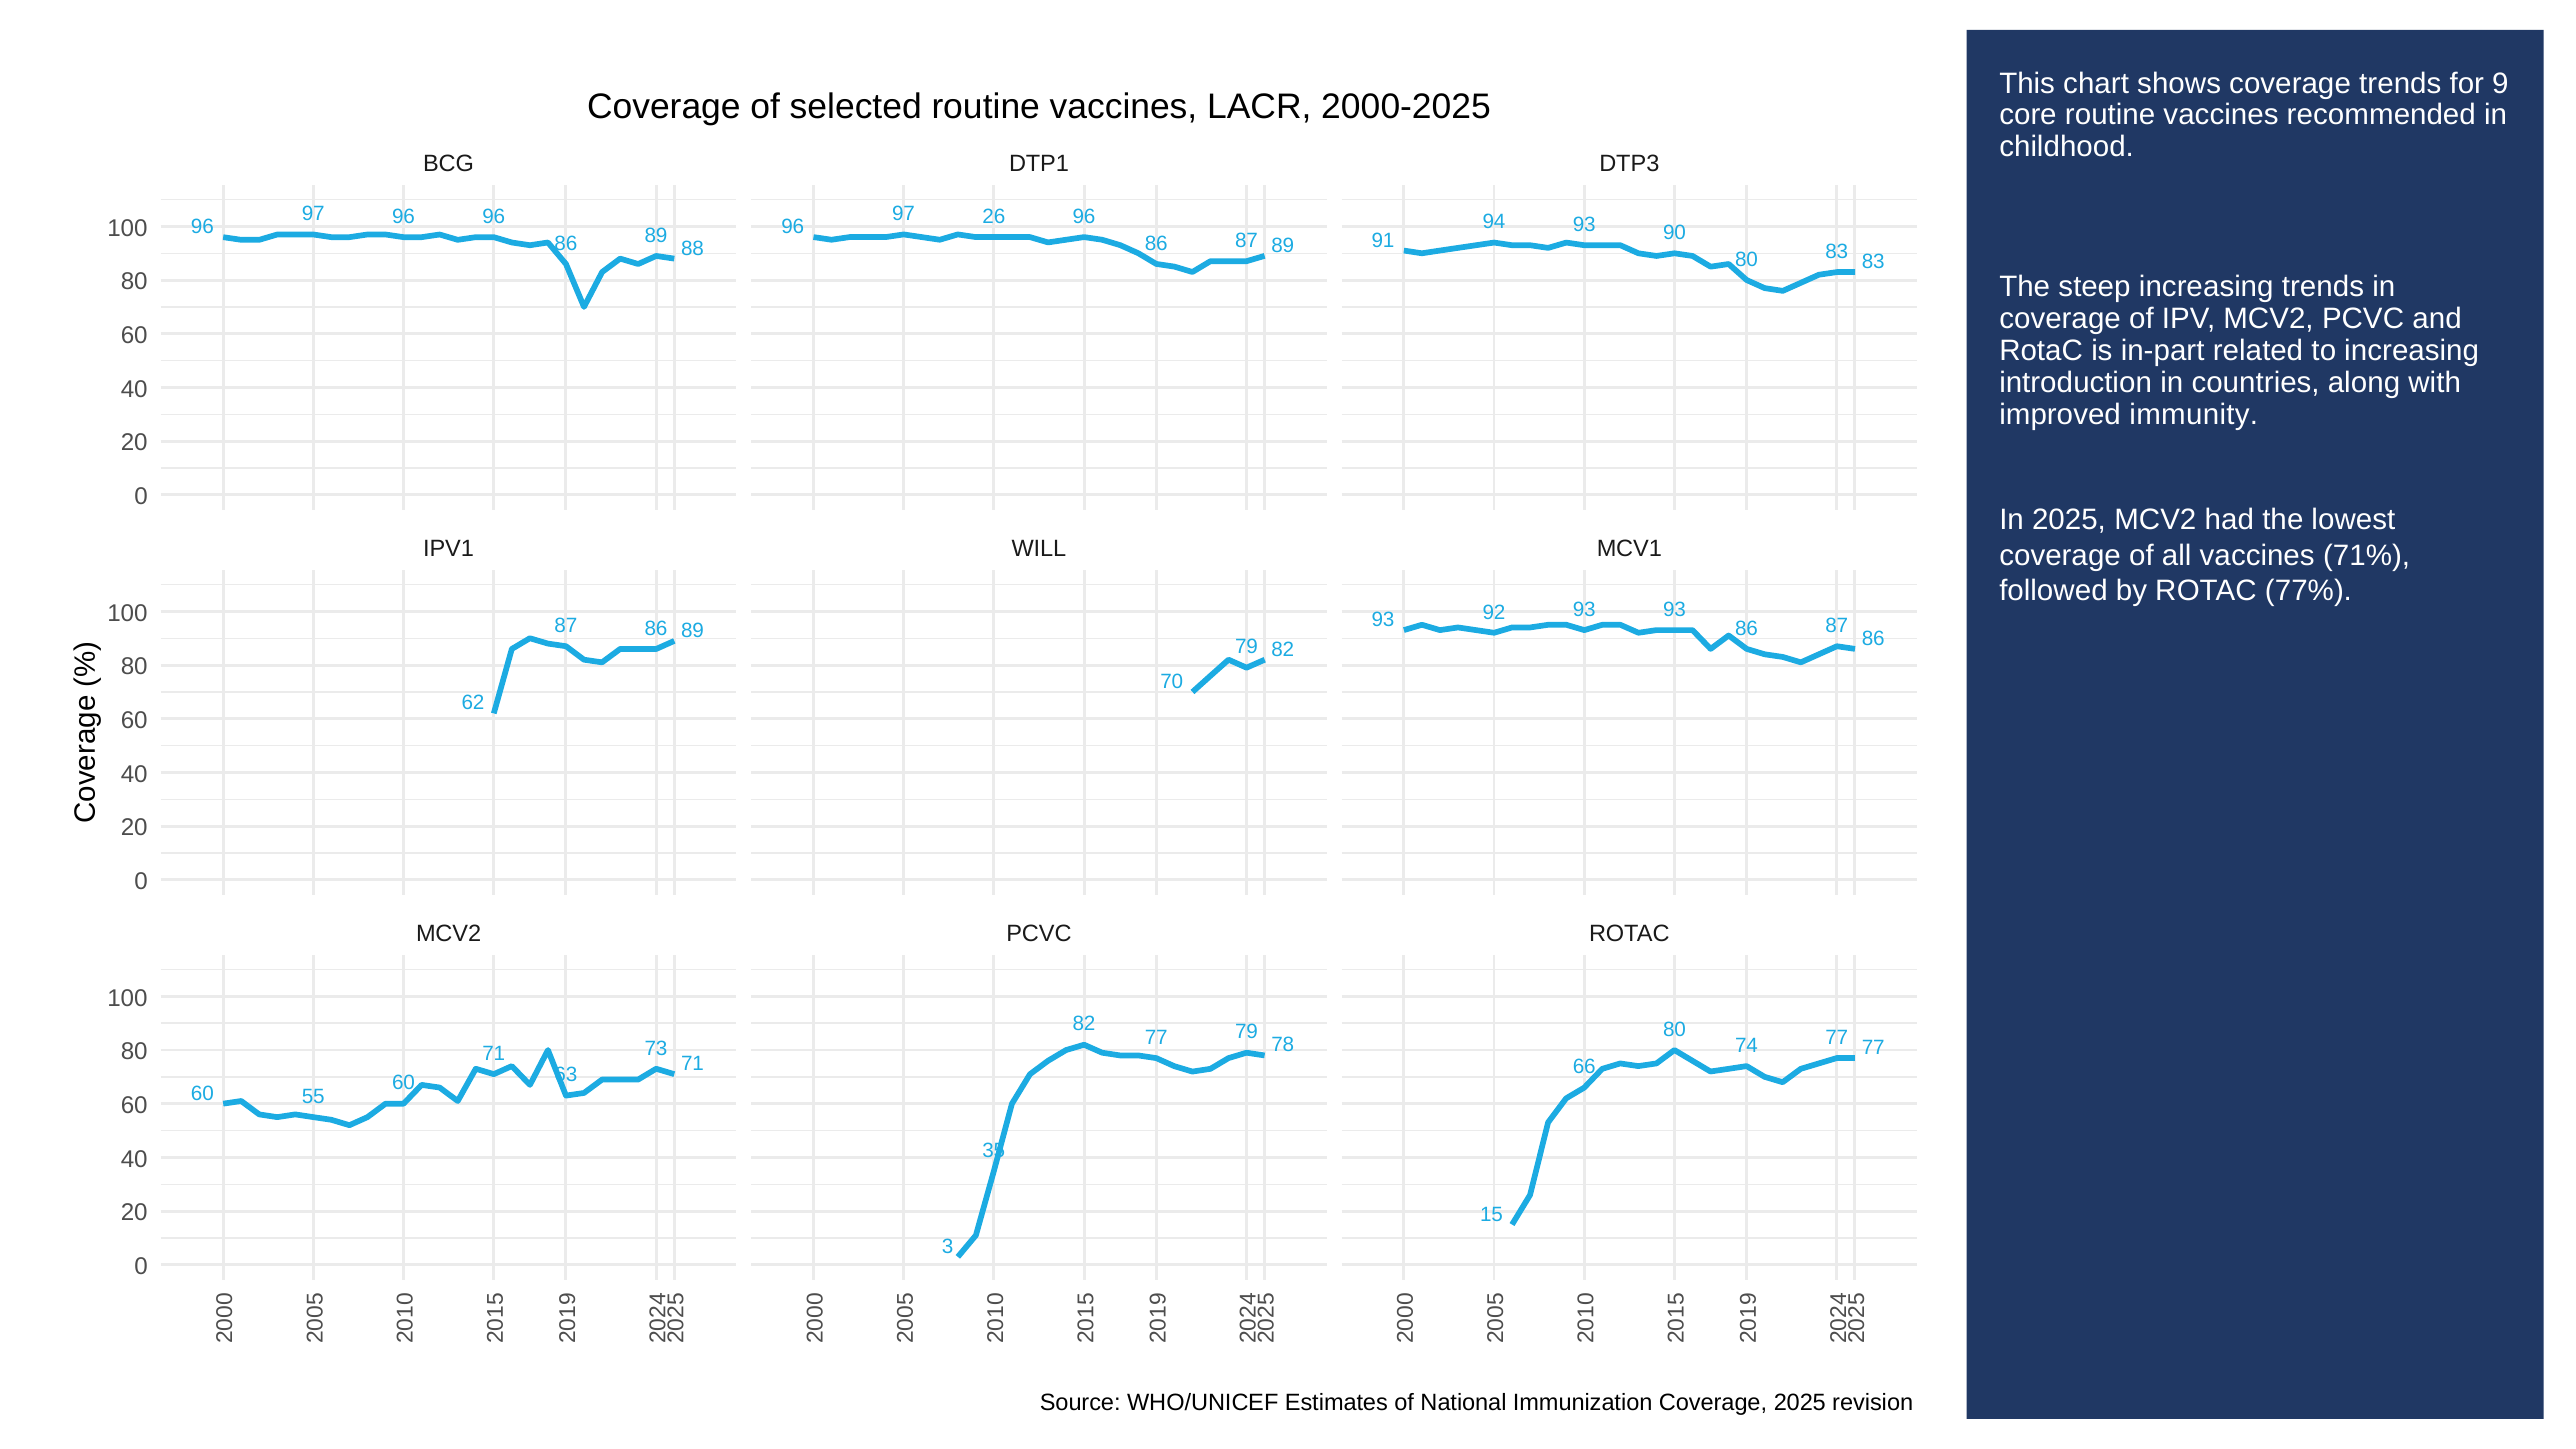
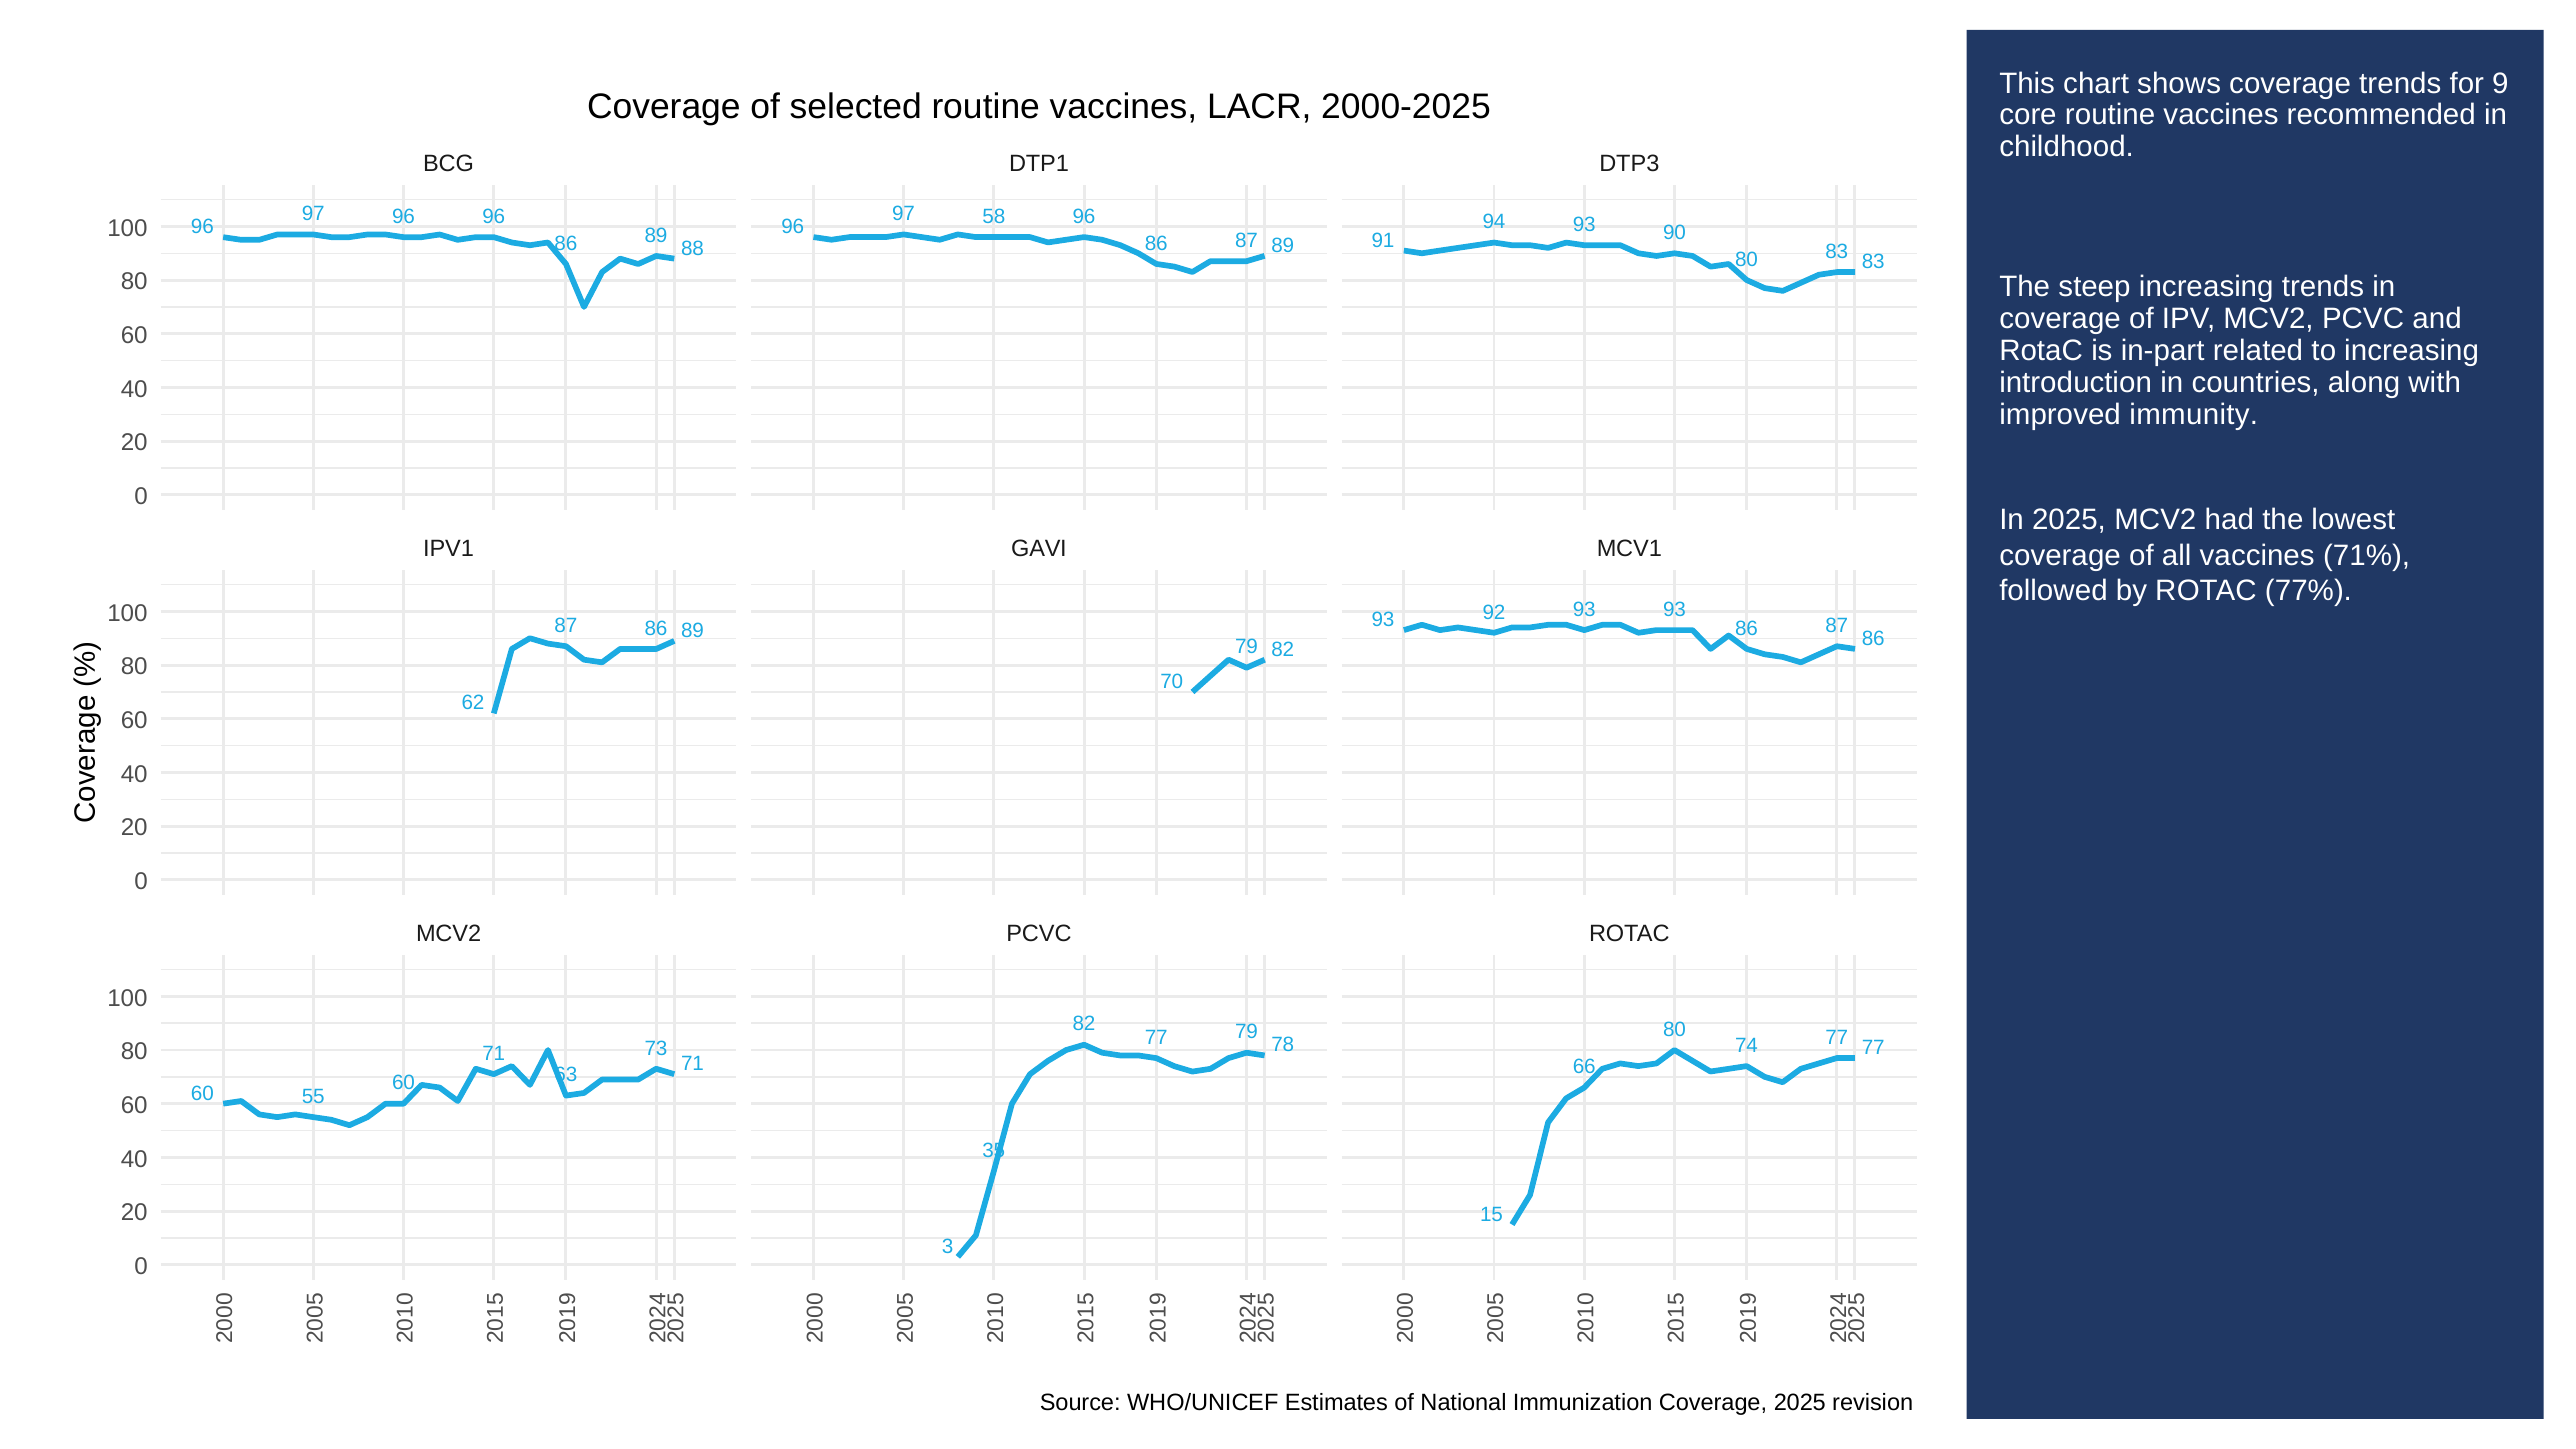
26: 26 -> 58 (994, 216)
WILL: WILL -> GAVI (1039, 549)
